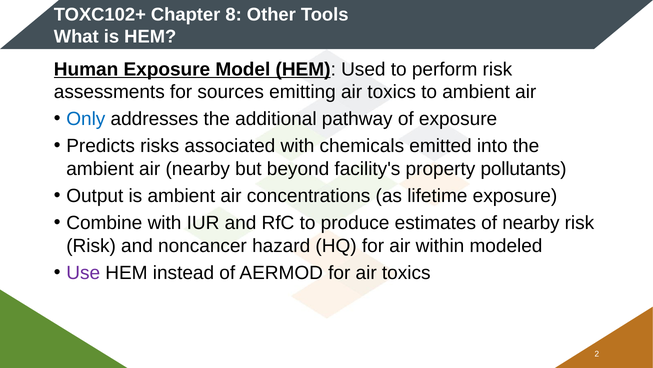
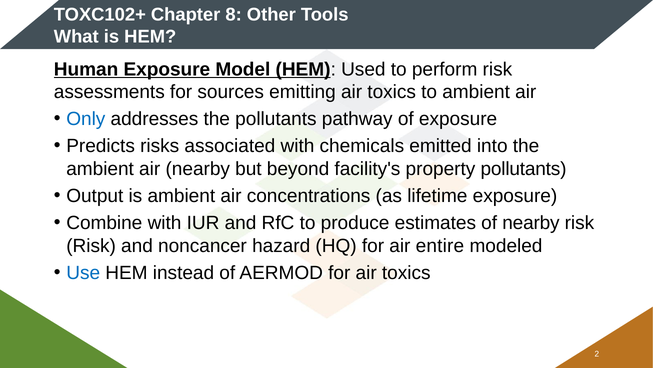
the additional: additional -> pollutants (276, 119)
within: within -> entire (440, 246)
Use colour: purple -> blue (83, 272)
